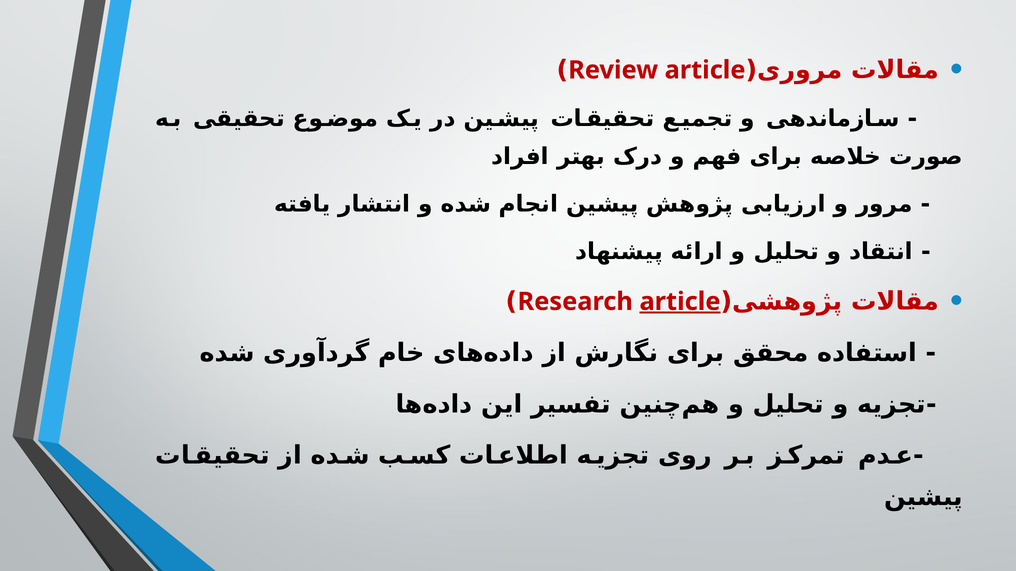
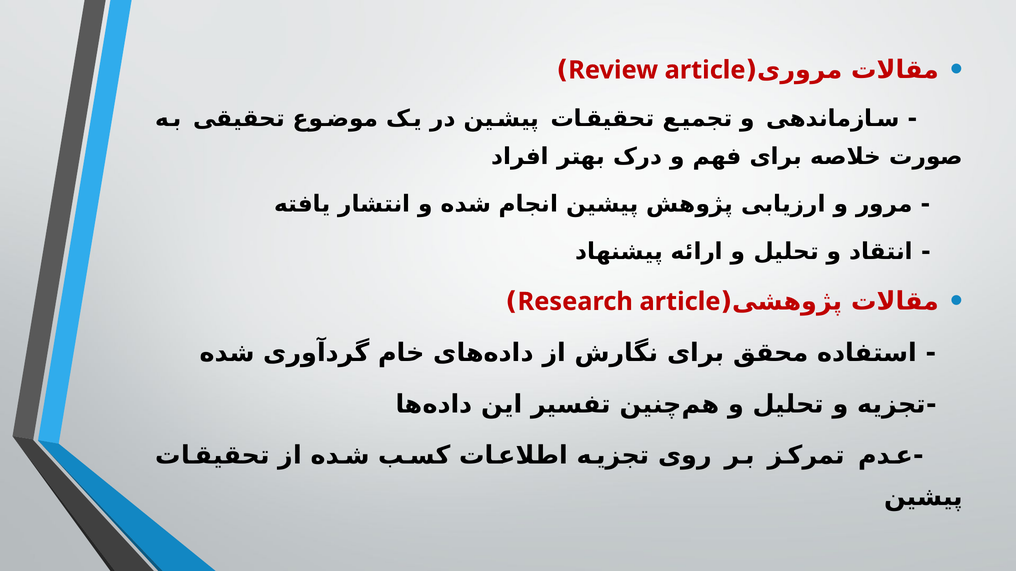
article underline: present -> none (680, 302)
